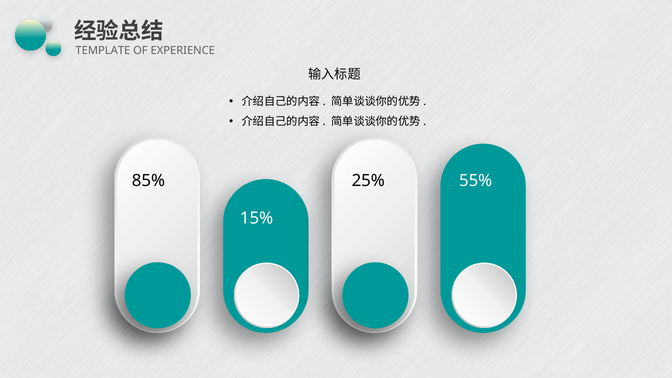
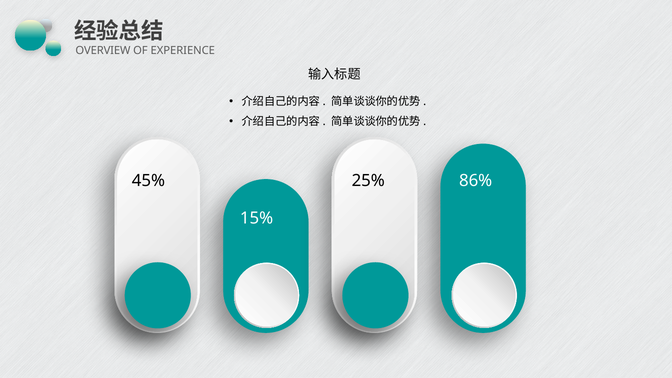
TEMPLATE: TEMPLATE -> OVERVIEW (103, 51)
85%: 85% -> 45% (148, 181)
55%: 55% -> 86% (476, 181)
